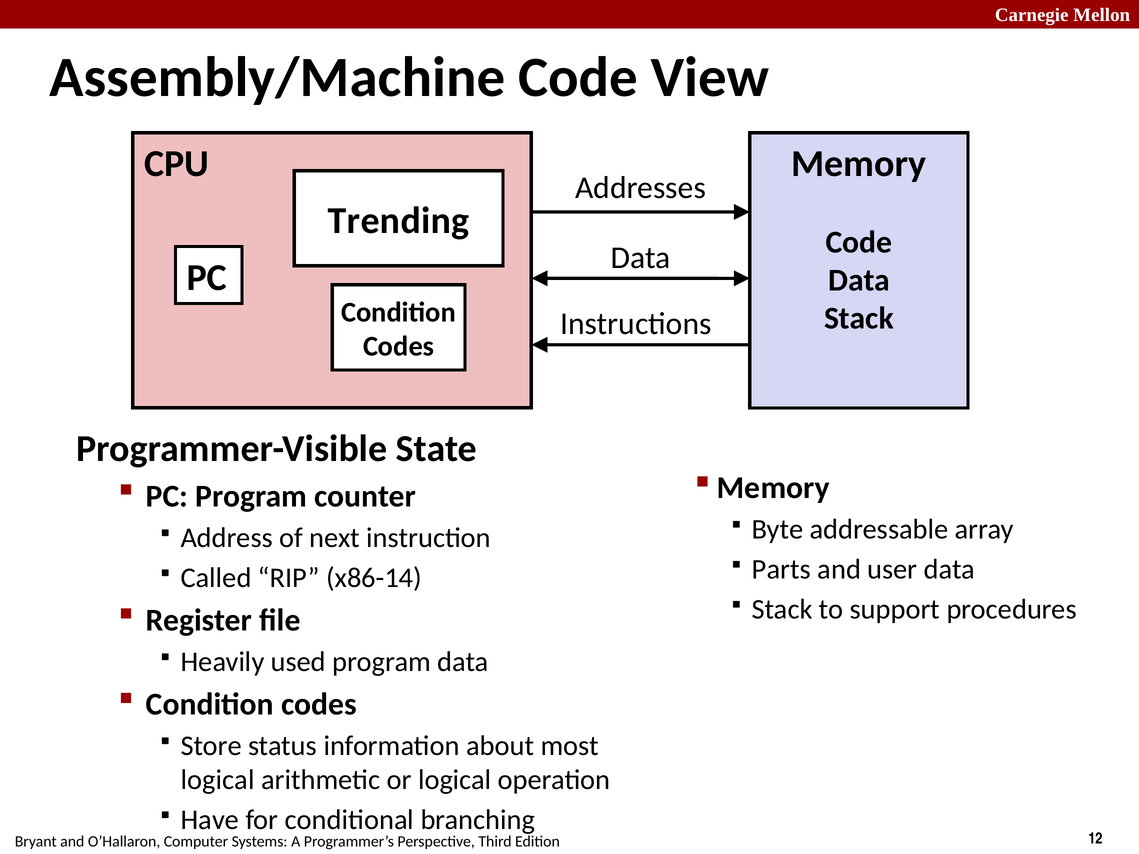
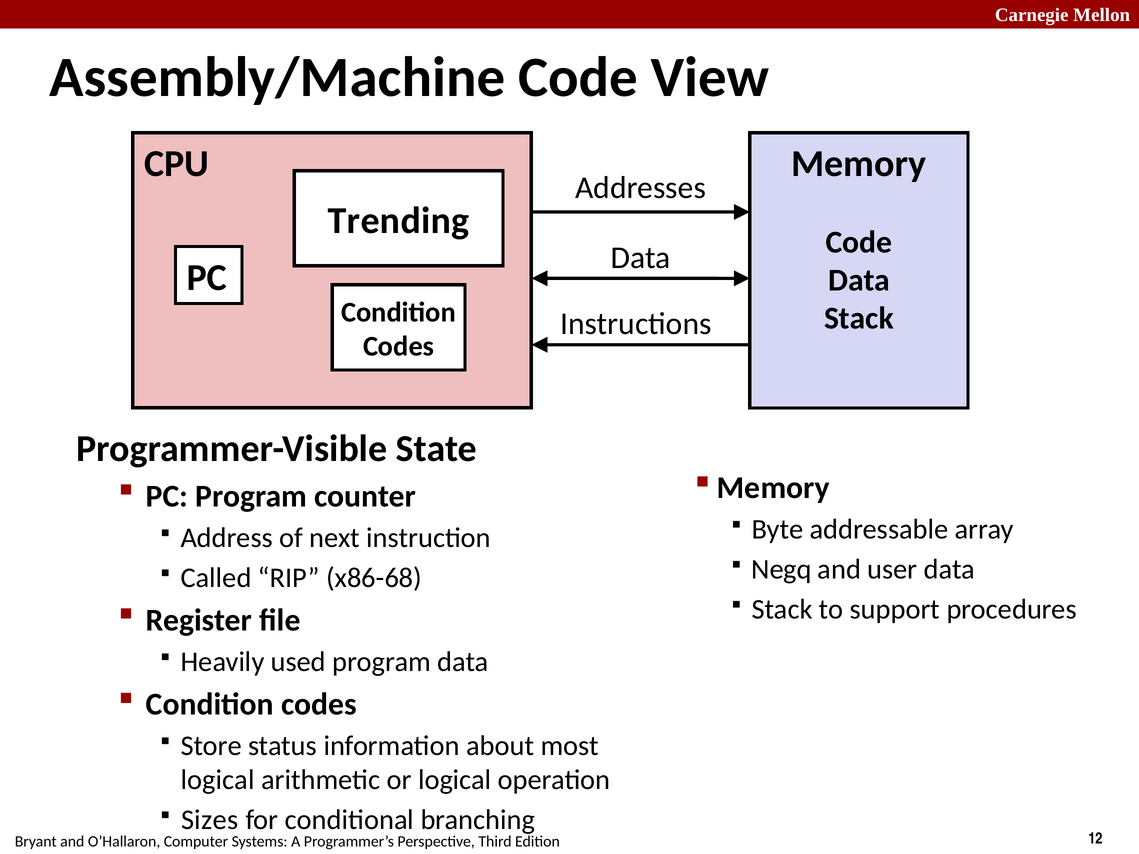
Parts: Parts -> Negq (781, 569)
x86-14: x86-14 -> x86-68 (374, 578)
Have: Have -> Sizes (210, 820)
